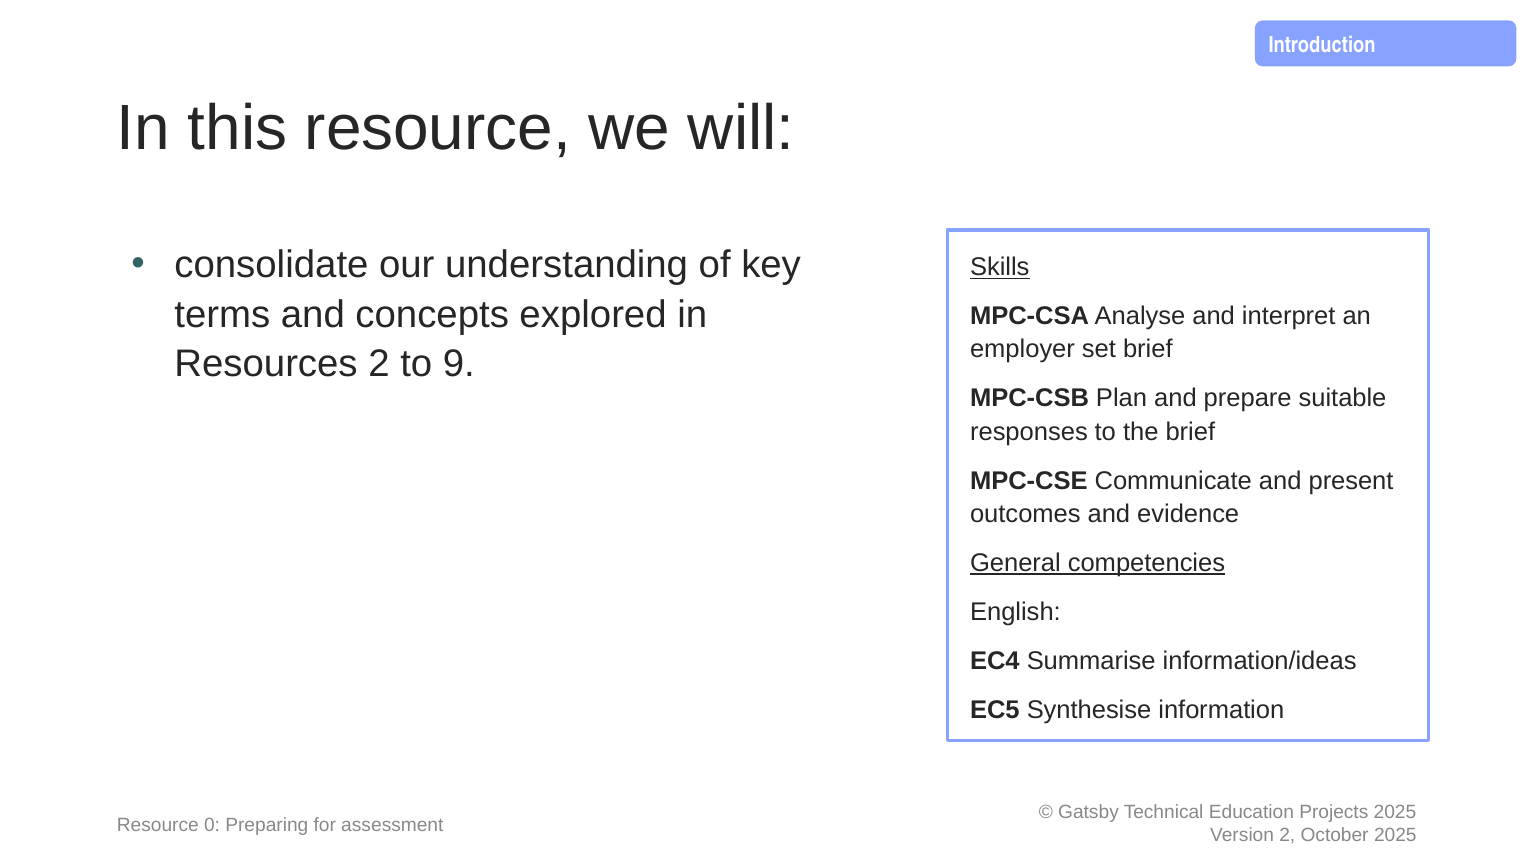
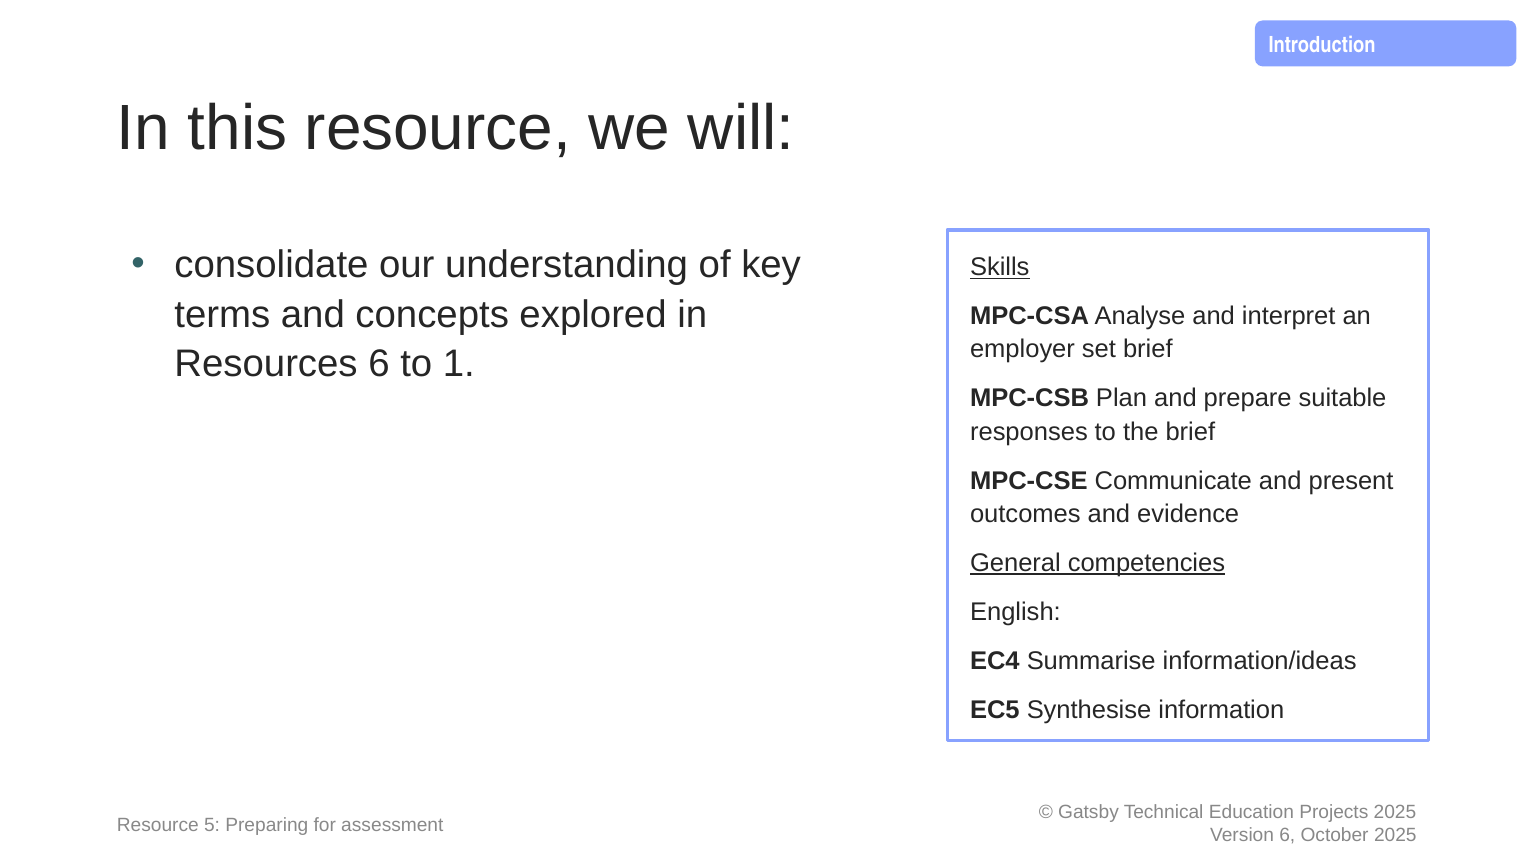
Resources 2: 2 -> 6 (379, 364)
9: 9 -> 1 (459, 364)
0: 0 -> 5 (212, 825)
2: 2 -> 6 (1287, 836)
